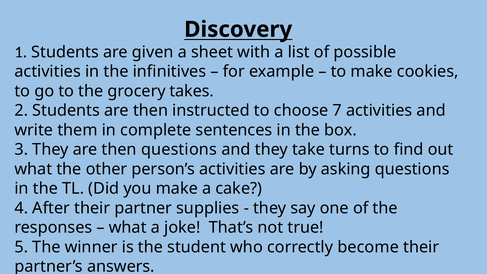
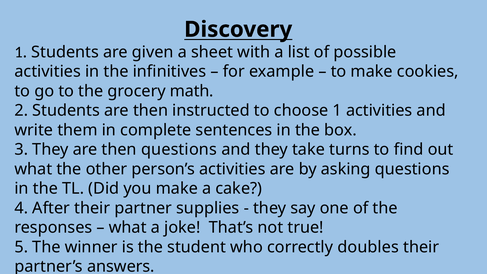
takes: takes -> math (192, 91)
choose 7: 7 -> 1 (337, 111)
become: become -> doubles (368, 247)
